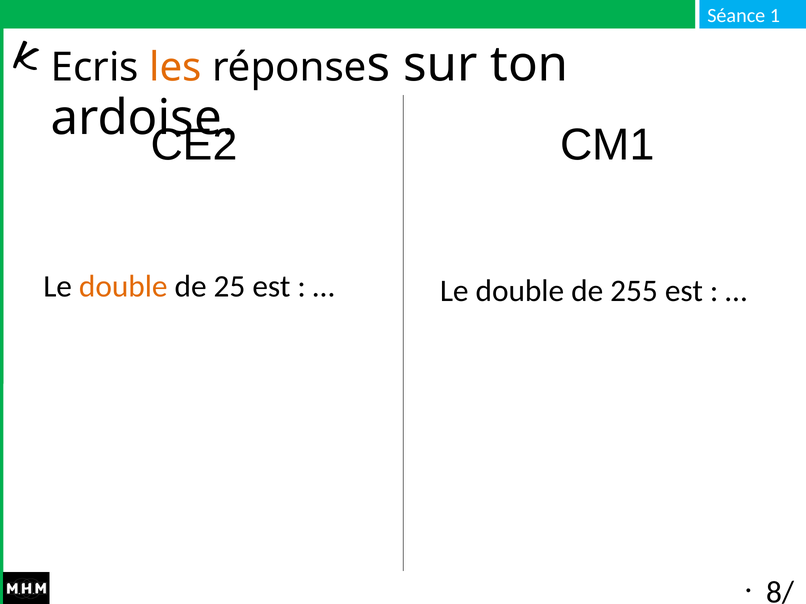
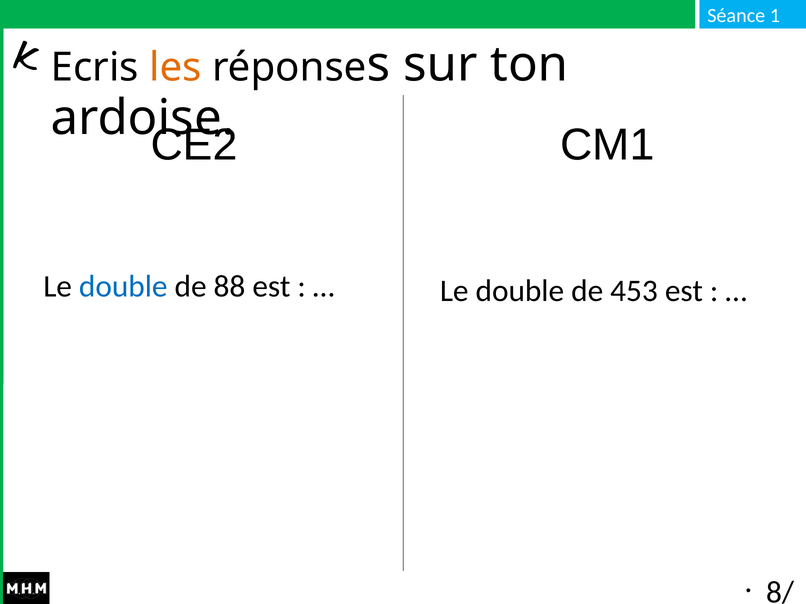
double colour: orange -> blue (123, 286)
25: 25 -> 88 (229, 286)
255: 255 -> 453 (634, 291)
